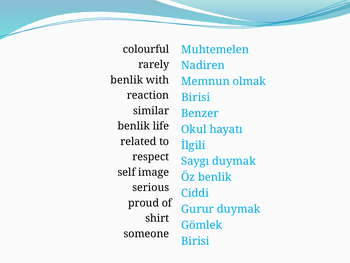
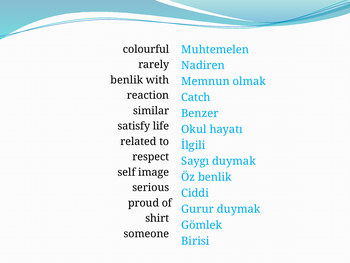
Birisi: Birisi -> Catch (196, 97)
benlik: benlik -> satisfy (134, 126)
